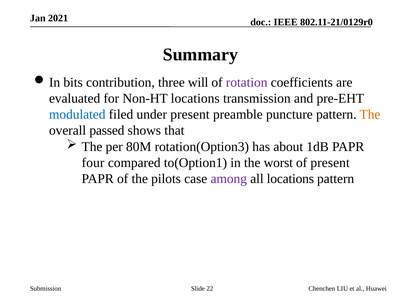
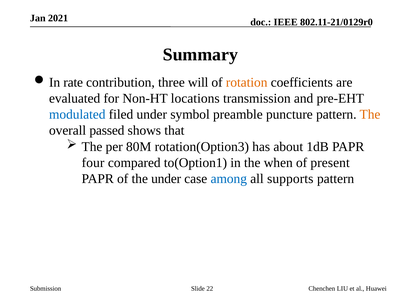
bits: bits -> rate (73, 82)
rotation colour: purple -> orange (247, 82)
under present: present -> symbol (190, 114)
worst: worst -> when (278, 163)
the pilots: pilots -> under (166, 179)
among colour: purple -> blue (229, 179)
all locations: locations -> supports (290, 179)
